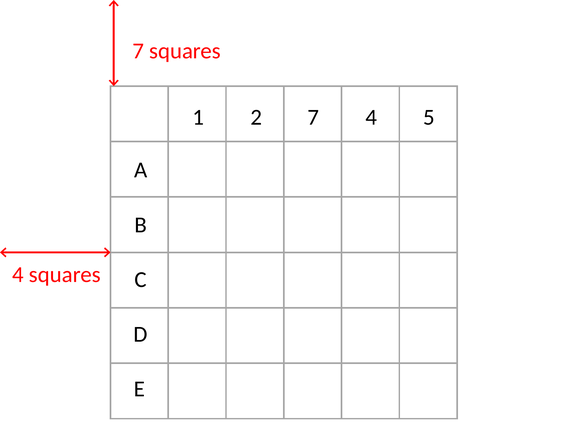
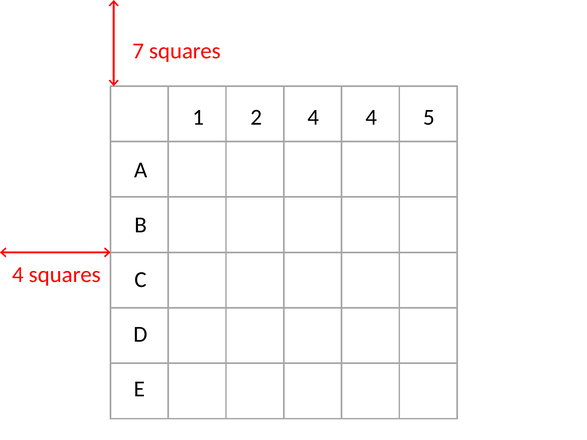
2 7: 7 -> 4 (313, 117)
